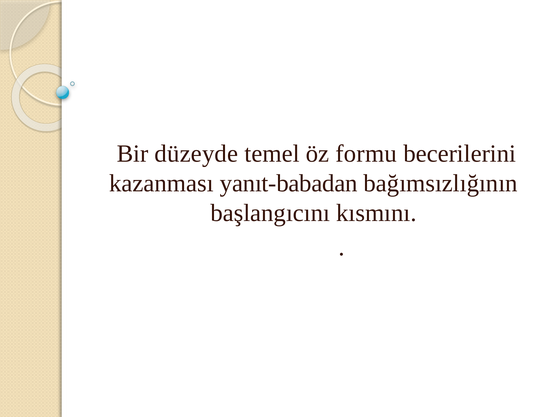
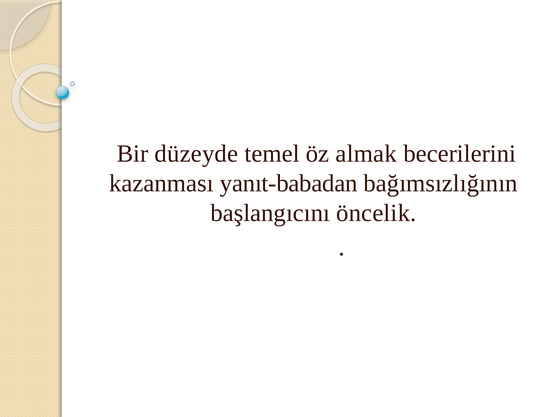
formu: formu -> almak (366, 154)
kısmını: kısmını -> öncelik (376, 213)
